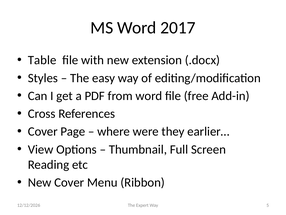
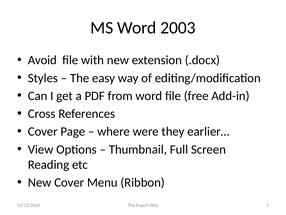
2017: 2017 -> 2003 (178, 28)
Table: Table -> Avoid (42, 60)
